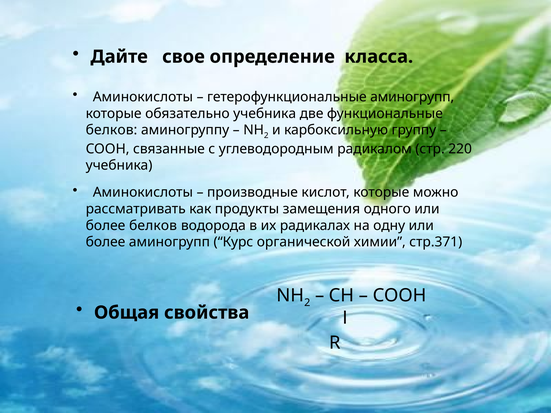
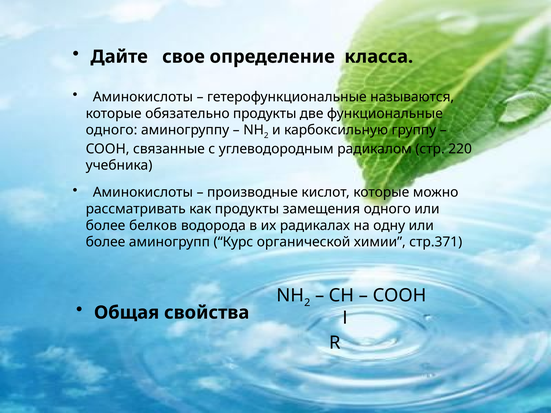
гетерофункциональные аминогрупп: аминогрупп -> называются (412, 97)
обязательно учебника: учебника -> продукты (265, 114)
белков: белков -> одного (112, 130)
